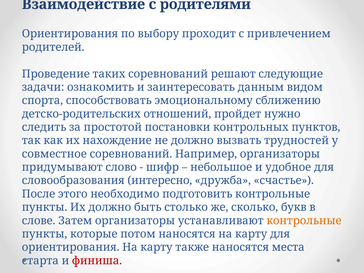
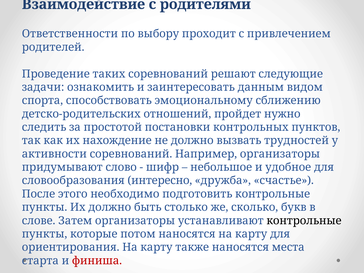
Ориентирования: Ориентирования -> Ответственности (70, 34)
совместное: совместное -> активности (54, 154)
контрольные colour: orange -> black (304, 221)
